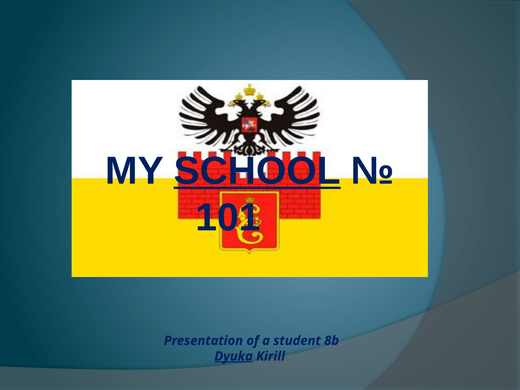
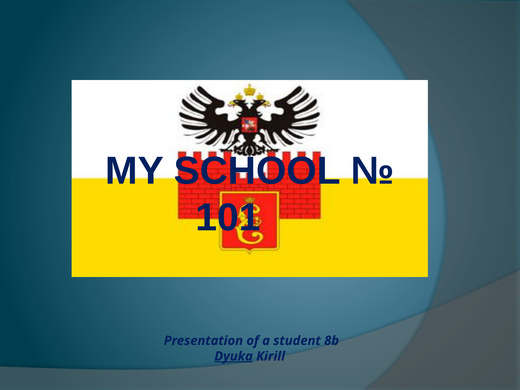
SCHOOL underline: present -> none (257, 171)
